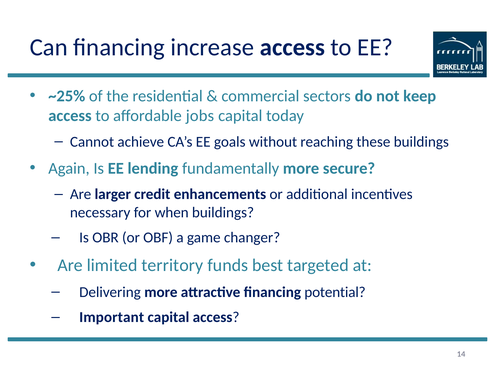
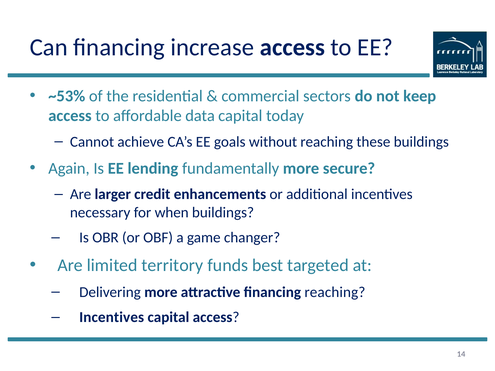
~25%: ~25% -> ~53% (67, 96)
jobs: jobs -> data (200, 116)
financing potential: potential -> reaching (335, 292)
Important: Important -> Incentives (112, 318)
